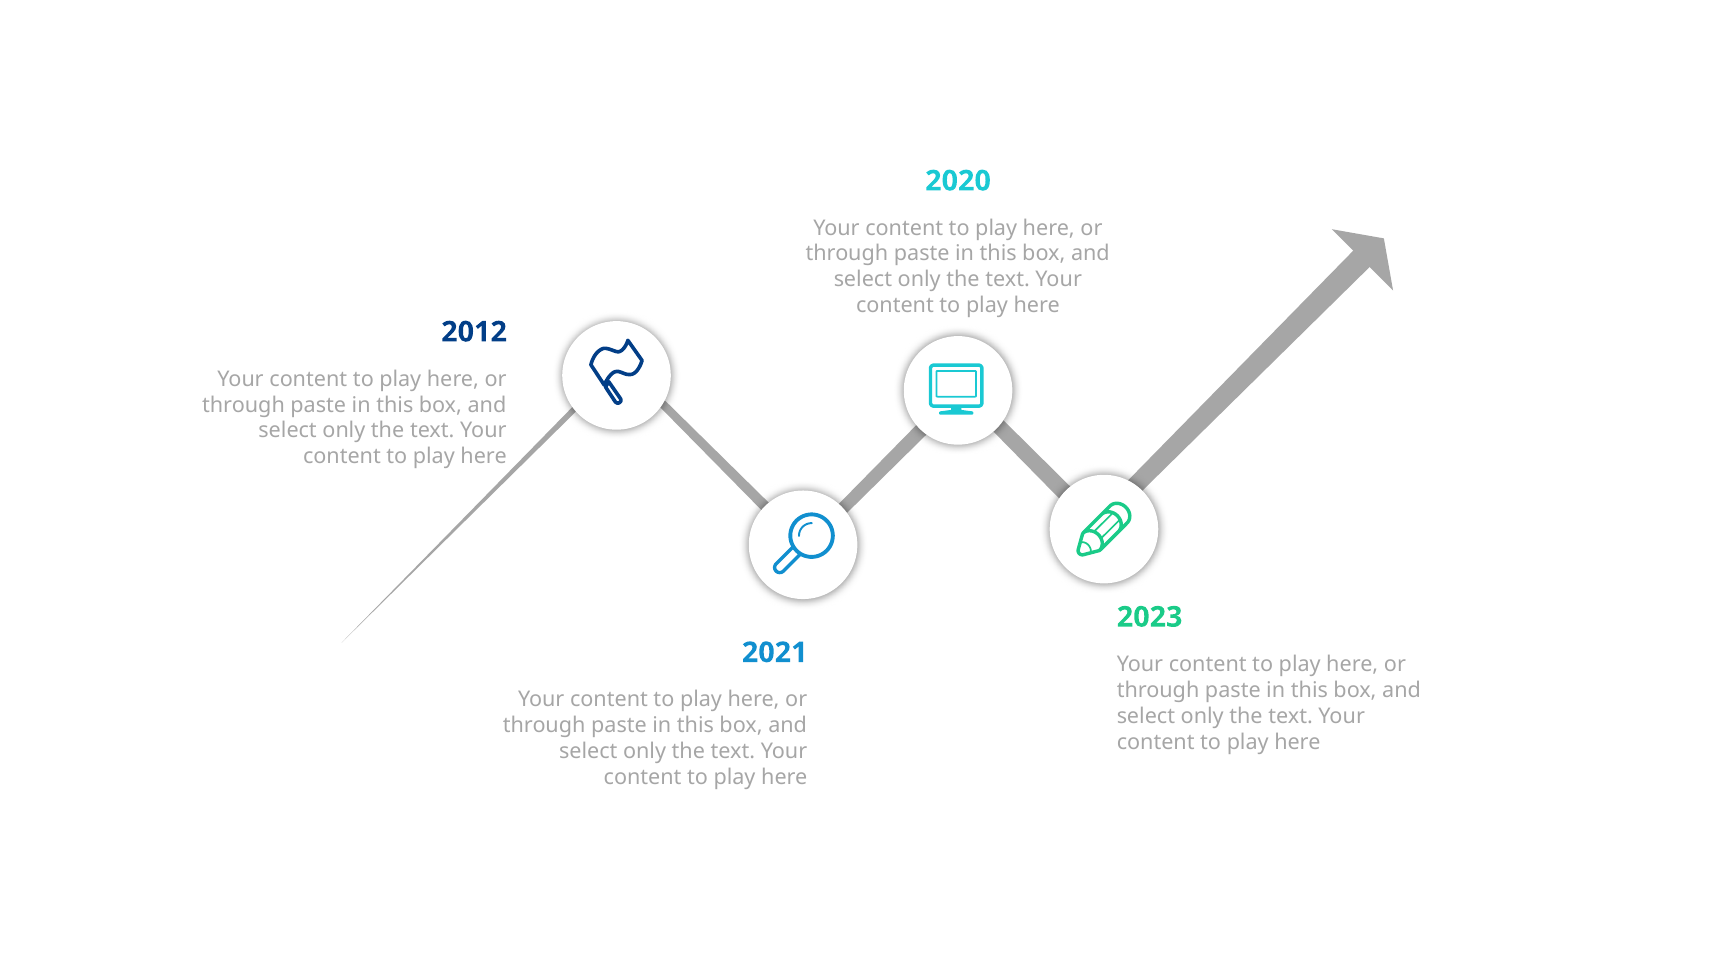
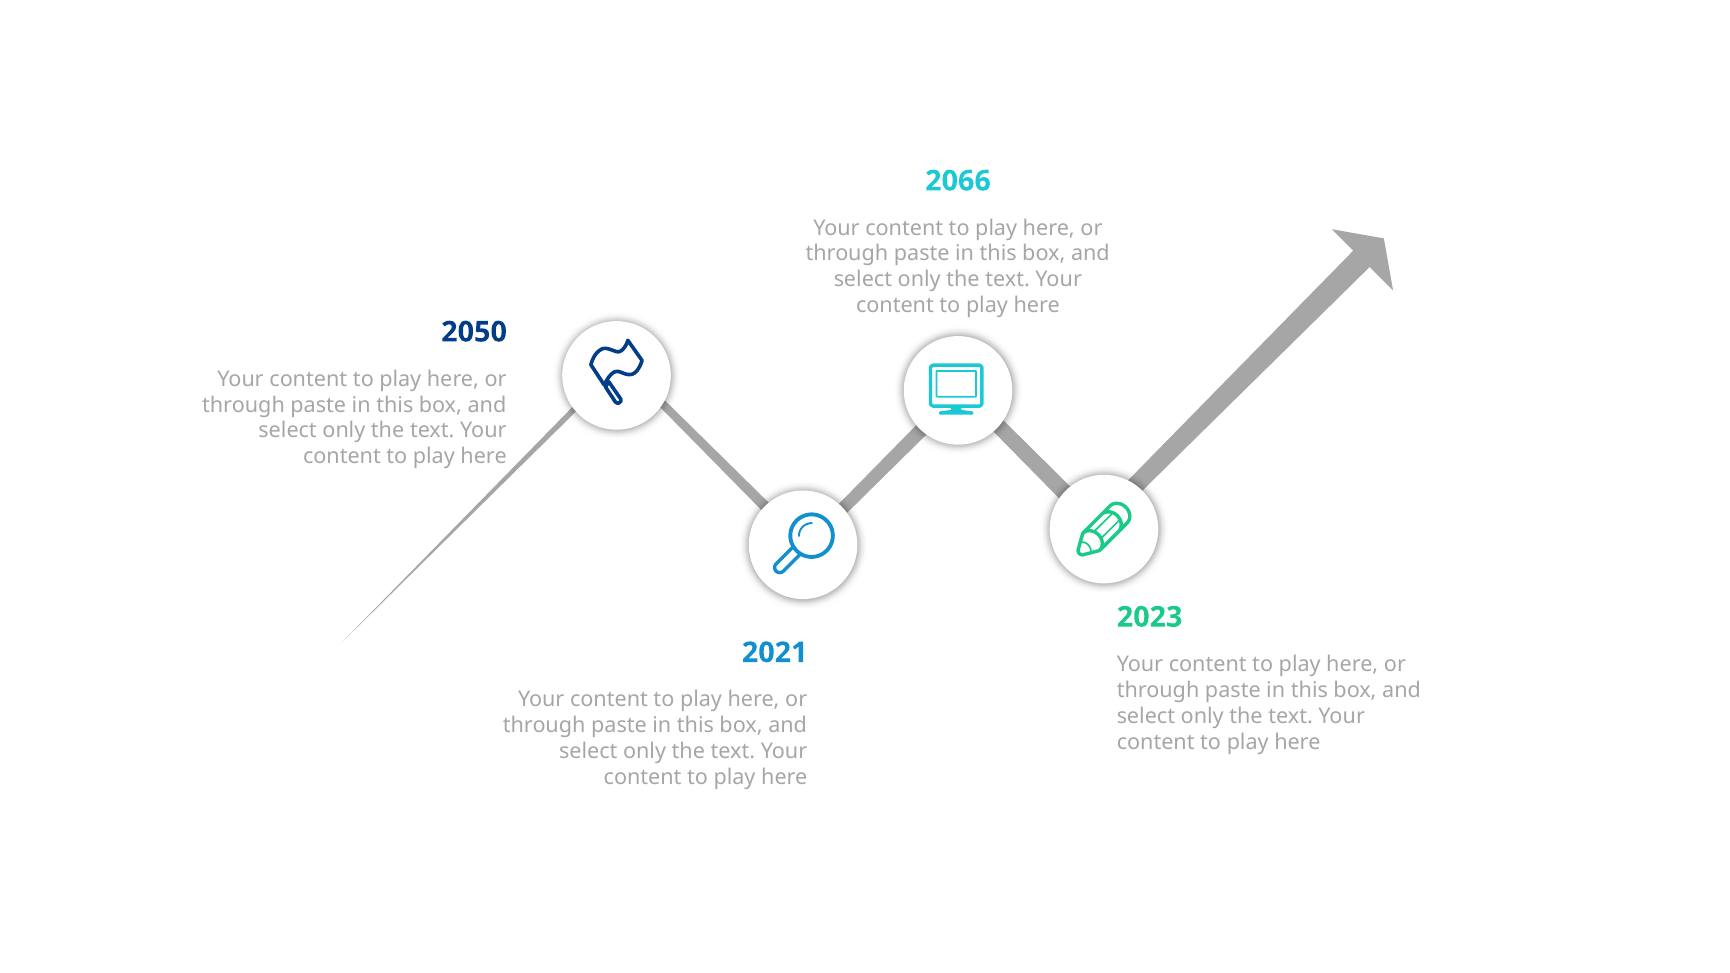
2020: 2020 -> 2066 (958, 181)
2012: 2012 -> 2050 (474, 332)
